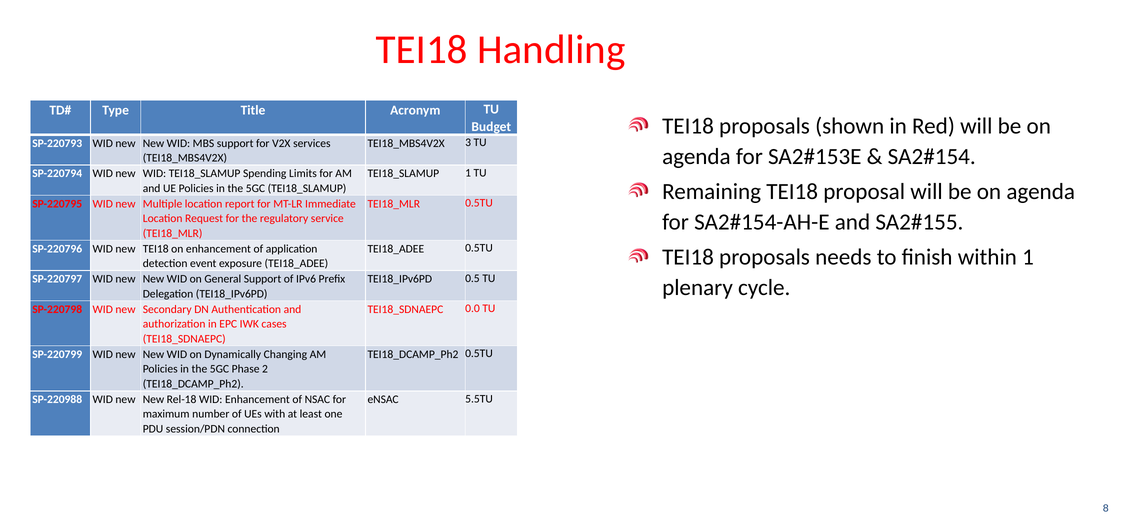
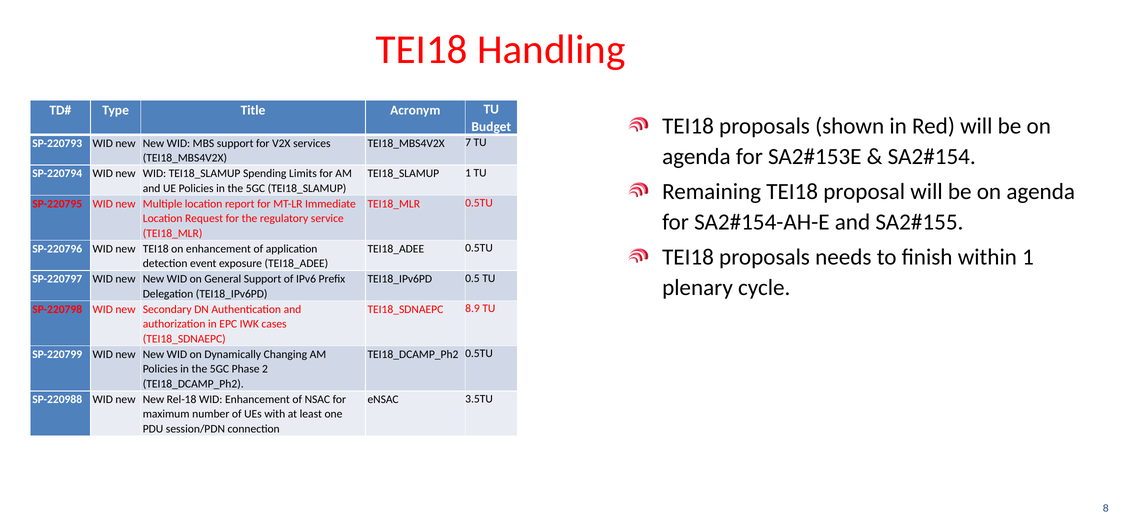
3: 3 -> 7 (468, 143)
0.0: 0.0 -> 8.9 (472, 309)
5.5TU: 5.5TU -> 3.5TU (479, 399)
